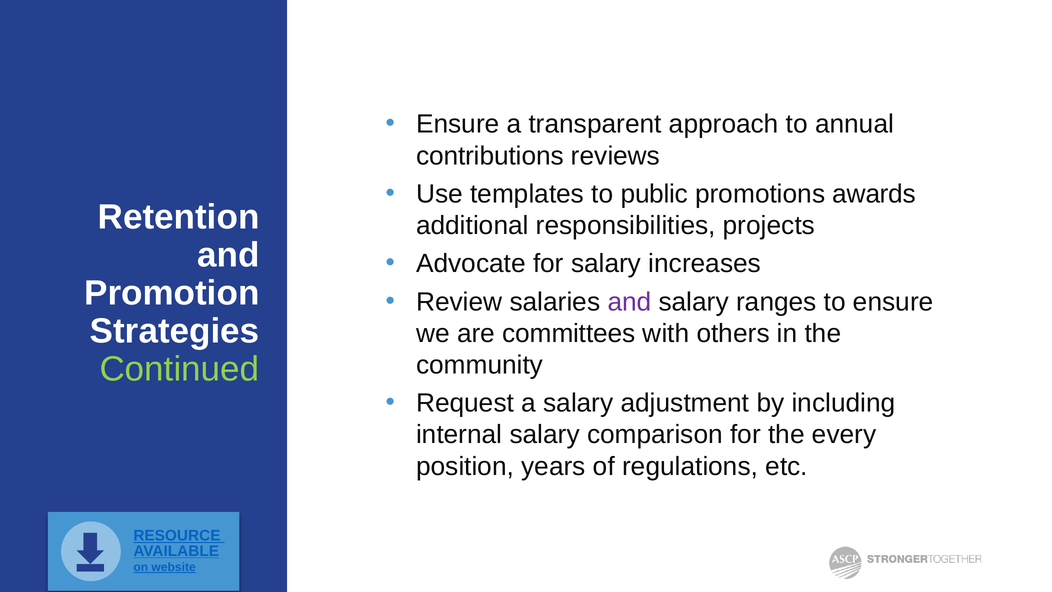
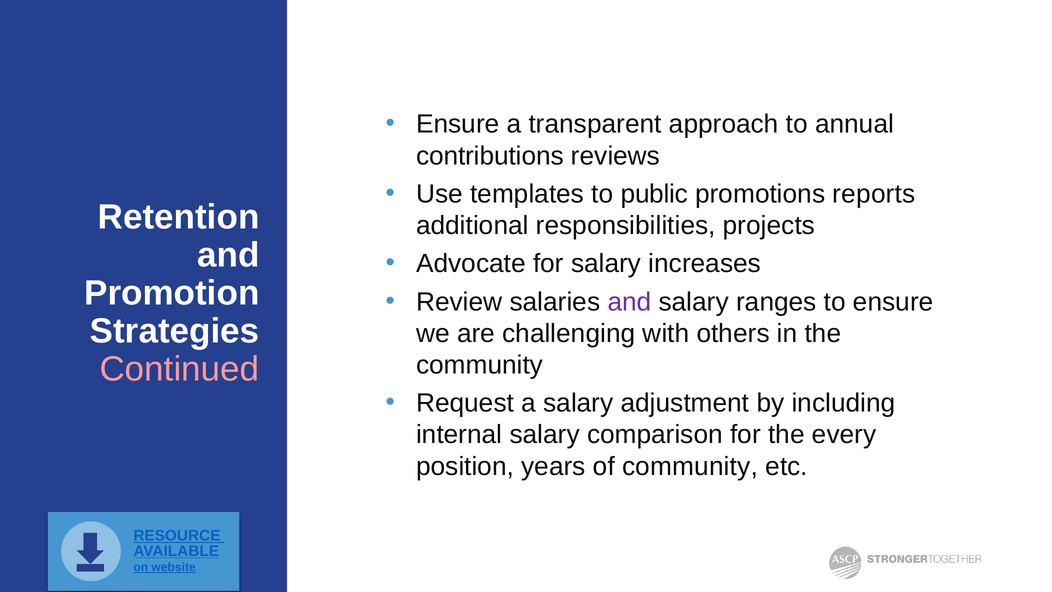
awards: awards -> reports (874, 194)
committees: committees -> challenging (569, 333)
Continued colour: light green -> pink (180, 369)
of regulations: regulations -> community (690, 466)
